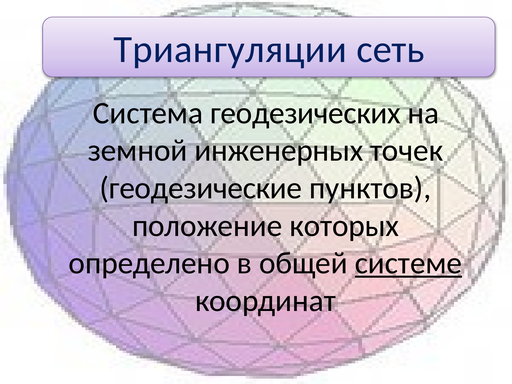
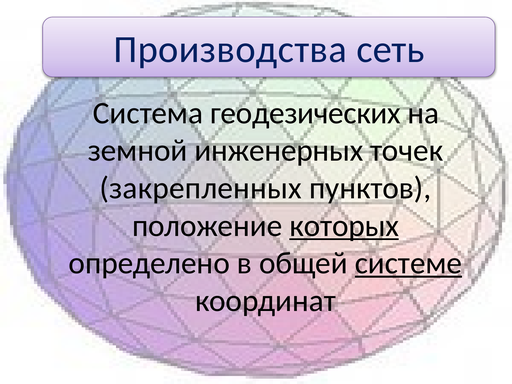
Триангуляции: Триангуляции -> Производства (230, 50)
геодезические: геодезические -> закрепленных (201, 188)
которых underline: none -> present (344, 226)
